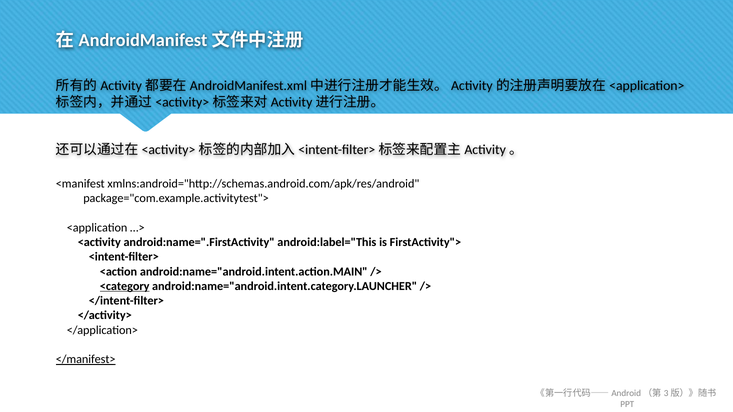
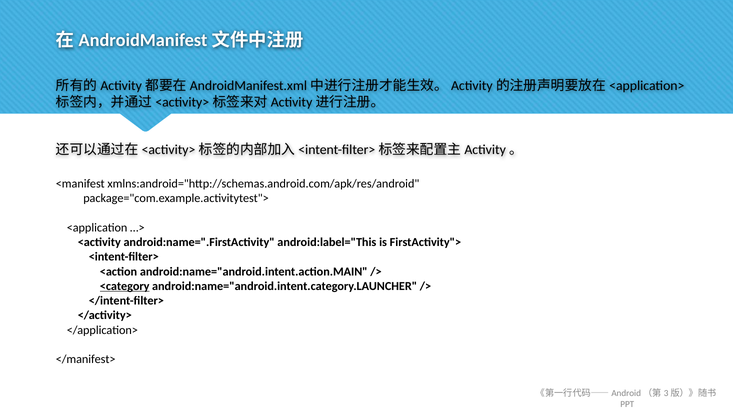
</manifest> underline: present -> none (86, 360)
